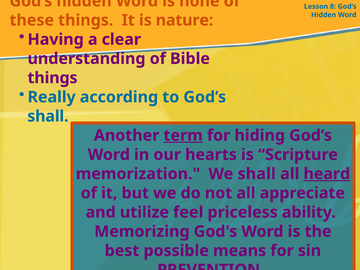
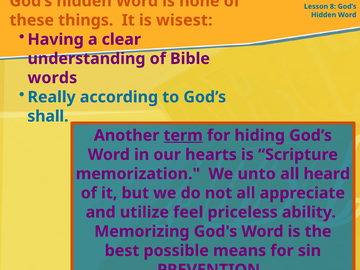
nature: nature -> wisest (184, 20)
things: things -> words (52, 78)
We shall: shall -> unto (257, 174)
heard underline: present -> none (327, 174)
